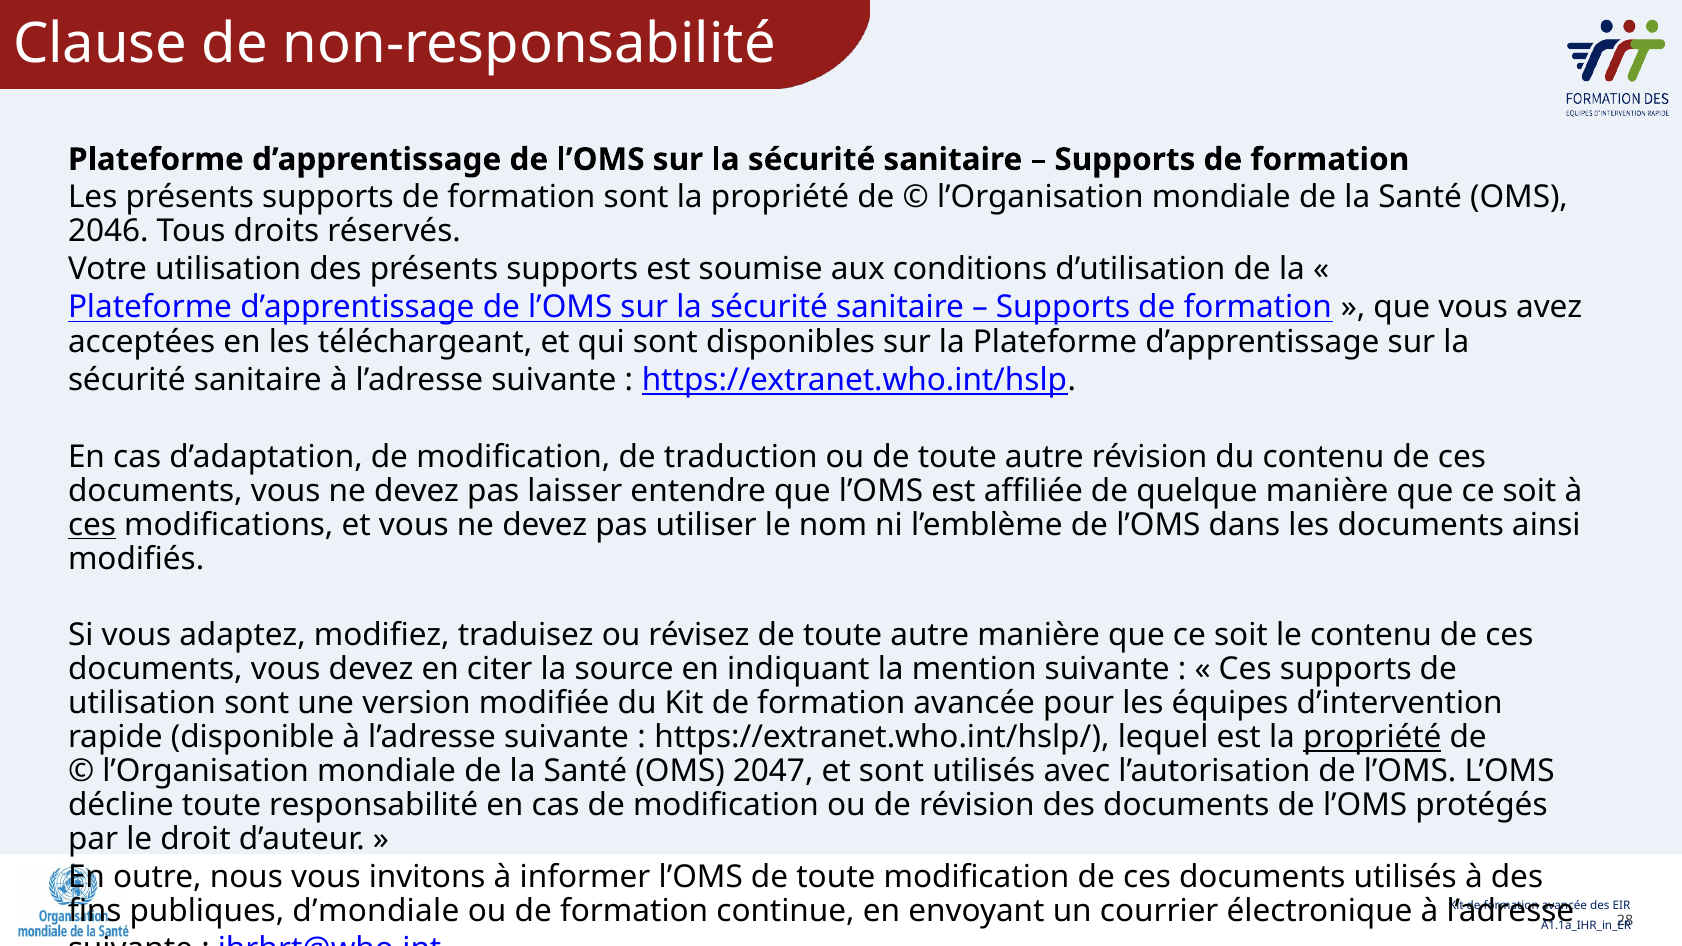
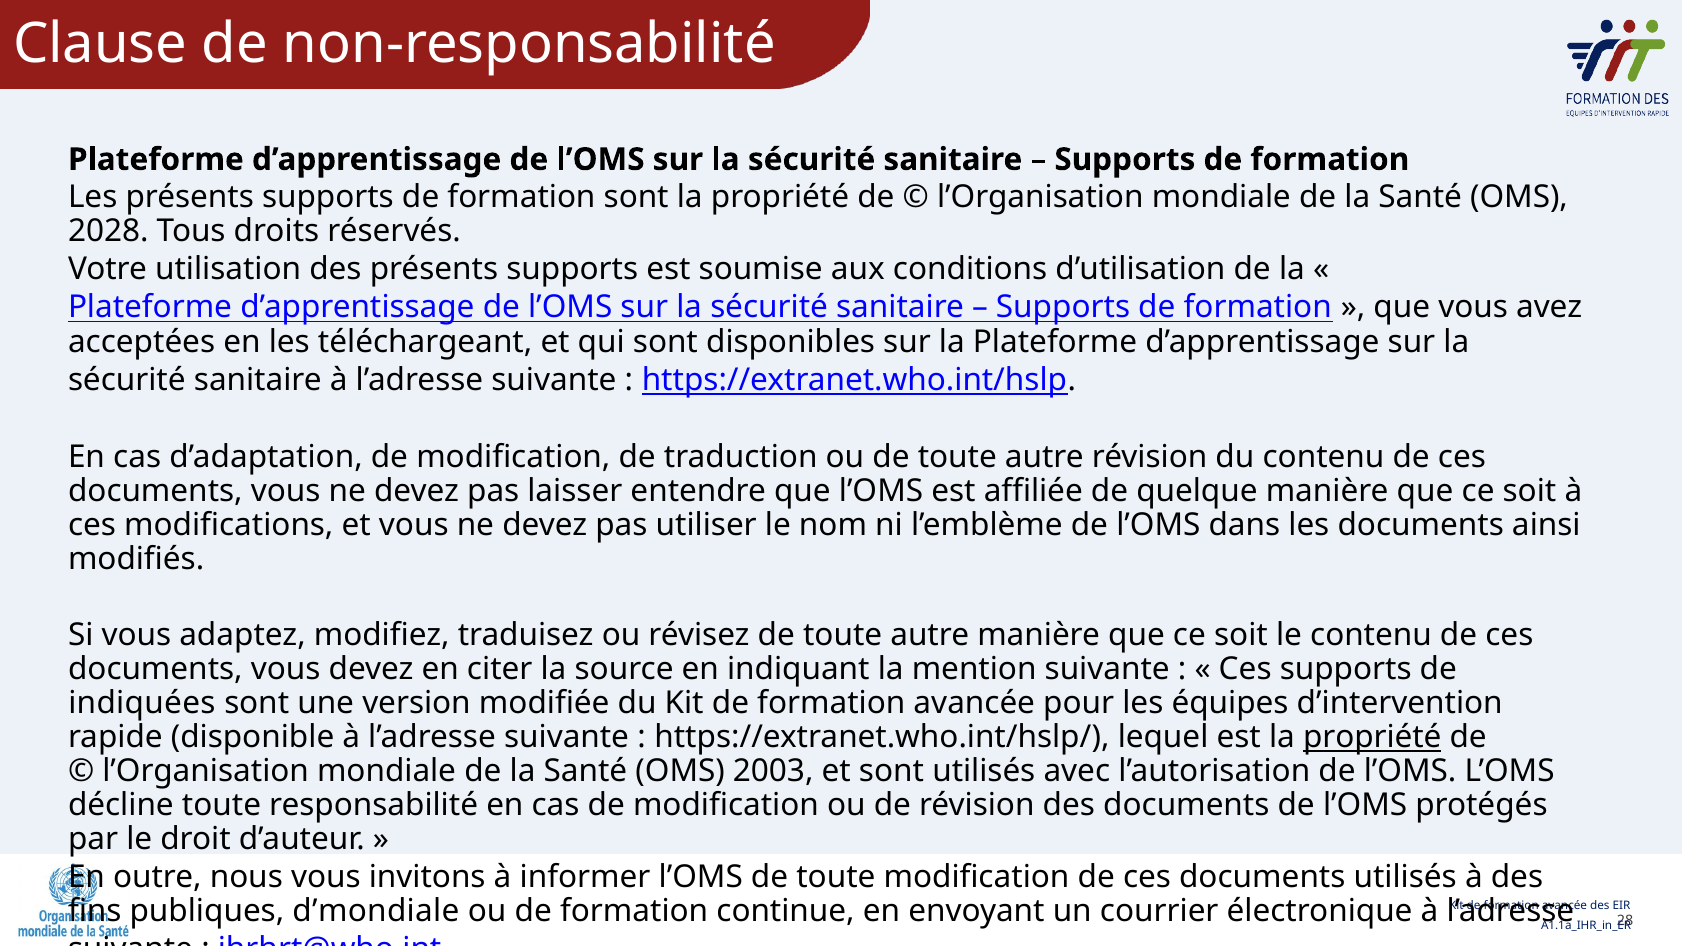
2046: 2046 -> 2028 (108, 232)
ces underline: present -> none (92, 525)
utilisation: utilisation -> indiquées (142, 703)
2047: 2047 -> 2003 (773, 771)
